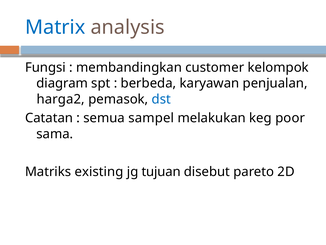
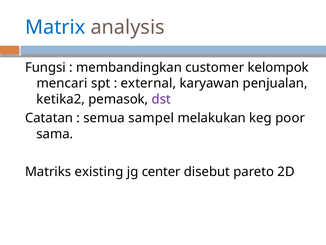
diagram: diagram -> mencari (62, 83)
berbeda: berbeda -> external (148, 83)
harga2: harga2 -> ketika2 (61, 99)
dst colour: blue -> purple (161, 99)
tujuan: tujuan -> center (161, 172)
